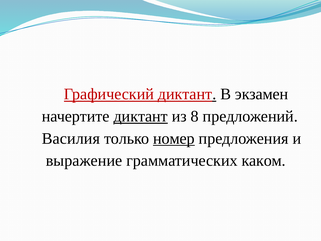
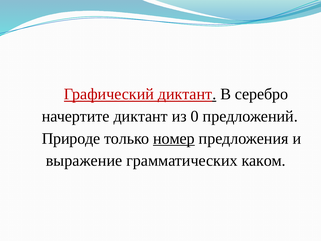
экзамен: экзамен -> серебро (262, 94)
диктант underline: present -> none (141, 116)
8: 8 -> 0 (195, 116)
Василия: Василия -> Природе (71, 138)
